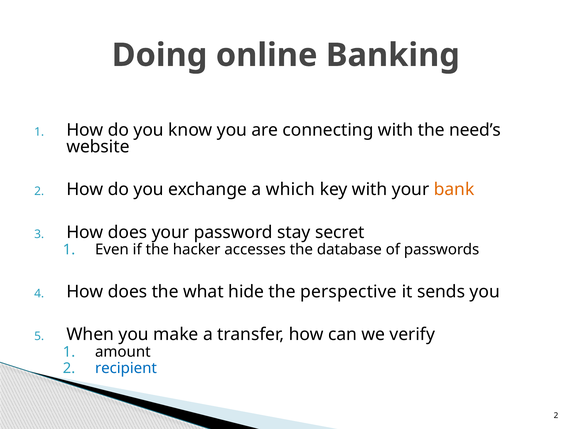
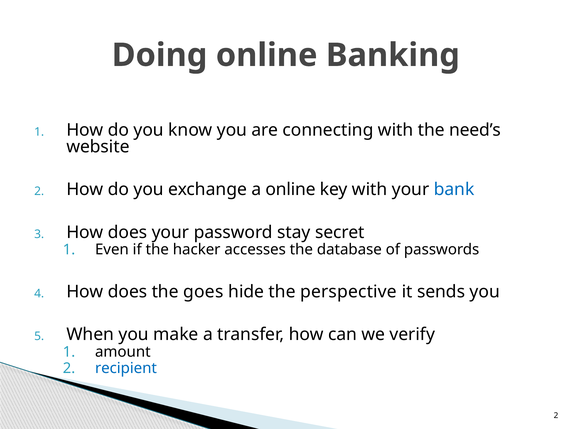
a which: which -> online (291, 190)
bank colour: orange -> blue (454, 190)
what: what -> goes (203, 292)
